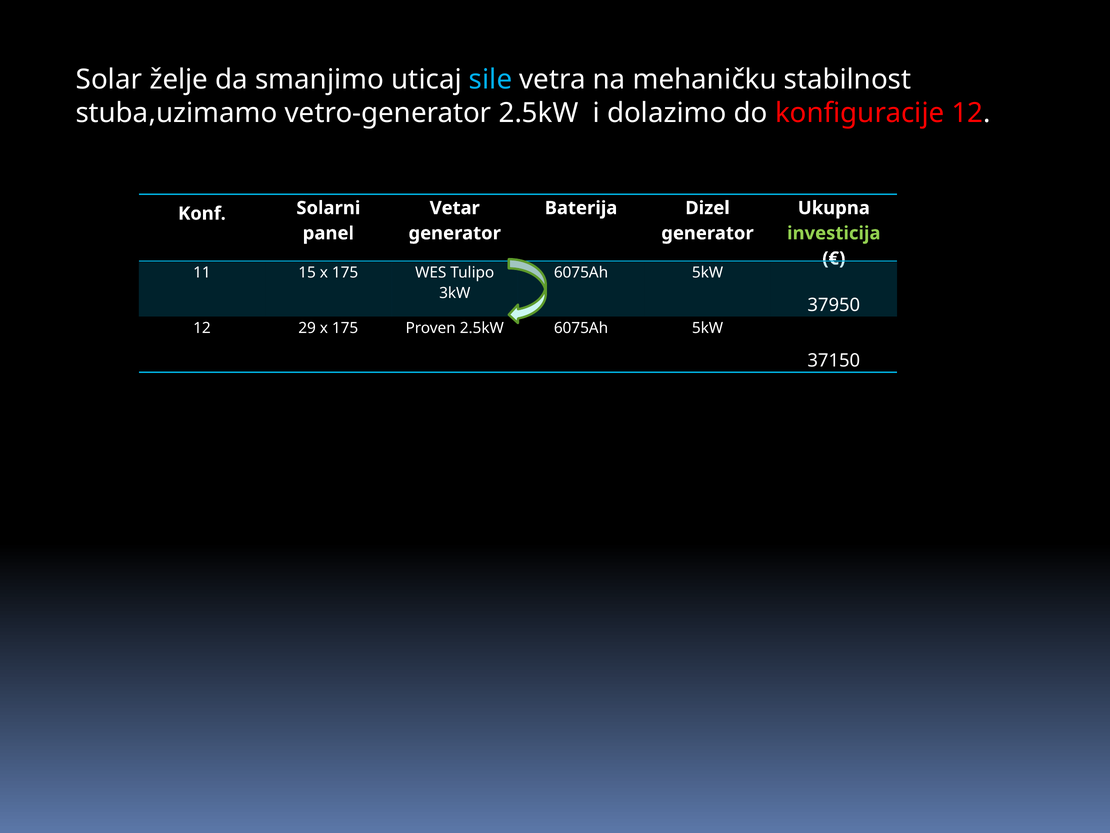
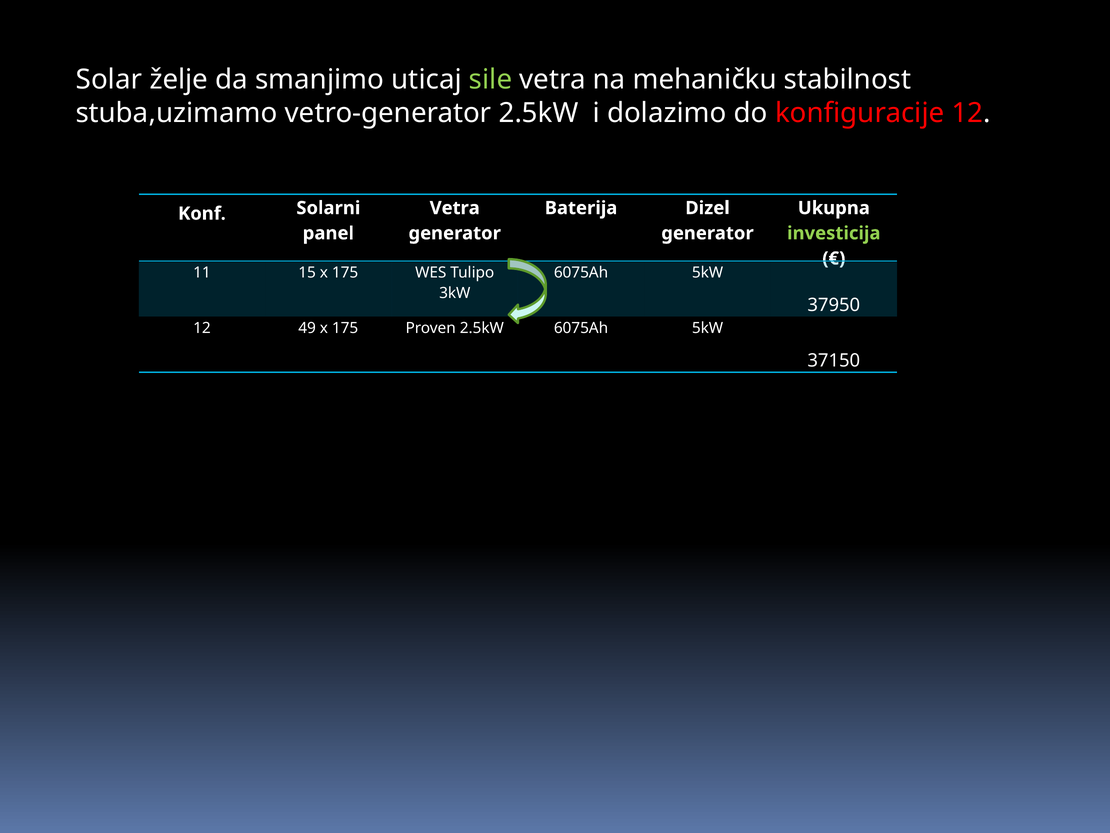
sile colour: light blue -> light green (491, 80)
Vetar: Vetar -> Vetra (455, 208)
29: 29 -> 49 (307, 328)
